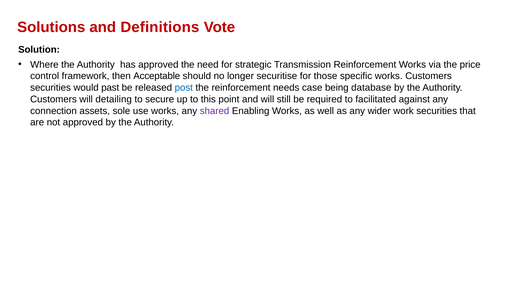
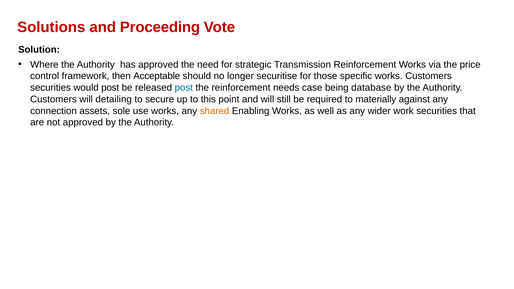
Definitions: Definitions -> Proceeding (160, 27)
would past: past -> post (110, 88)
facilitated: facilitated -> materially (376, 99)
shared colour: purple -> orange (215, 111)
